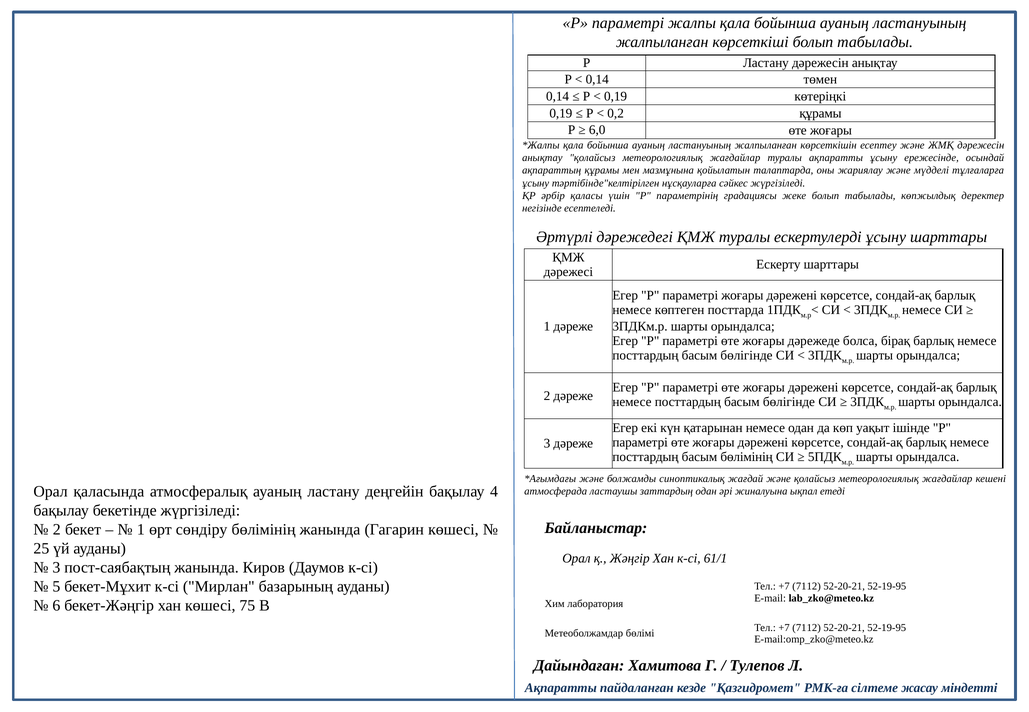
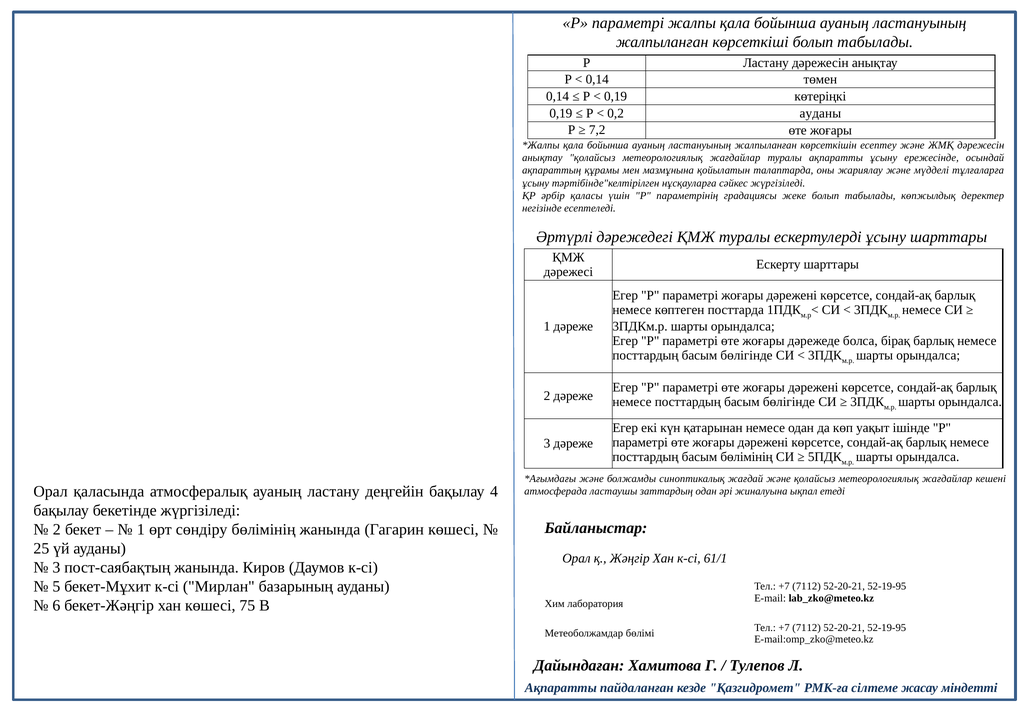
0,2 құрамы: құрамы -> ауданы (820, 113)
6,0: 6,0 -> 7,2 (597, 130)
